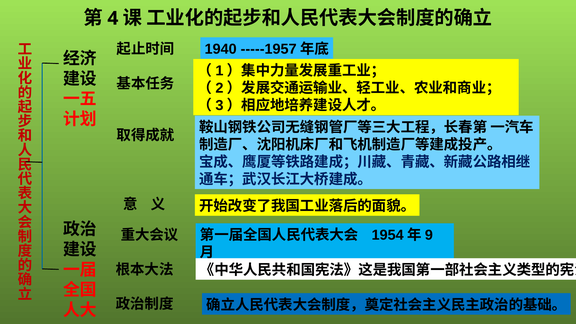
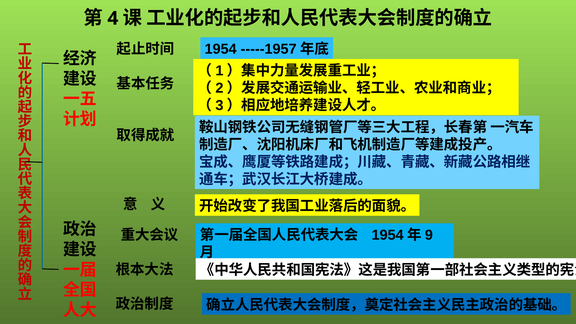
1940: 1940 -> 1954 (221, 49)
